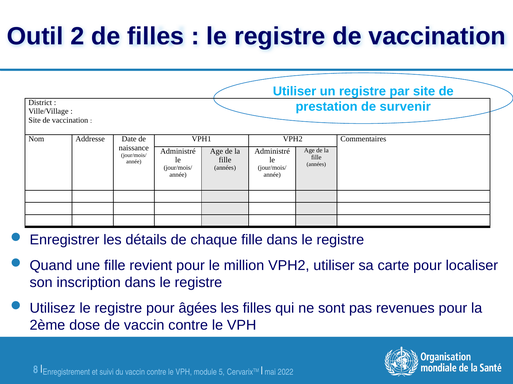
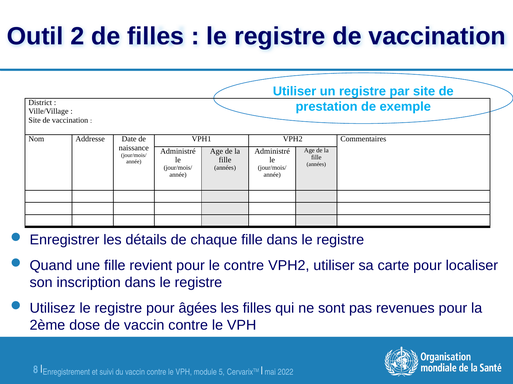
survenir: survenir -> exemple (405, 107)
le million: million -> contre (244, 266)
